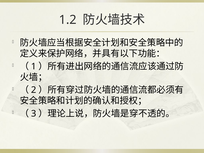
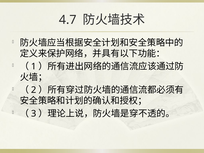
1.2: 1.2 -> 4.7 (68, 20)
